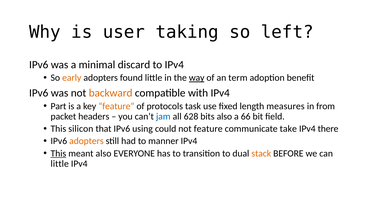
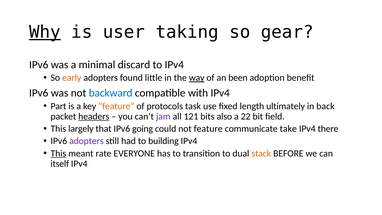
Why underline: none -> present (45, 32)
left: left -> gear (287, 32)
term: term -> been (238, 78)
backward colour: orange -> blue (111, 93)
measures: measures -> ultimately (286, 106)
from: from -> back (325, 106)
headers underline: none -> present (94, 116)
jam colour: blue -> purple (163, 116)
628: 628 -> 121 (191, 116)
66: 66 -> 22 (246, 116)
silicon: silicon -> largely (81, 129)
using: using -> going (143, 129)
adopters colour: orange -> purple (86, 141)
manner: manner -> building (163, 141)
meant also: also -> rate (104, 153)
little: little -> itself (60, 164)
